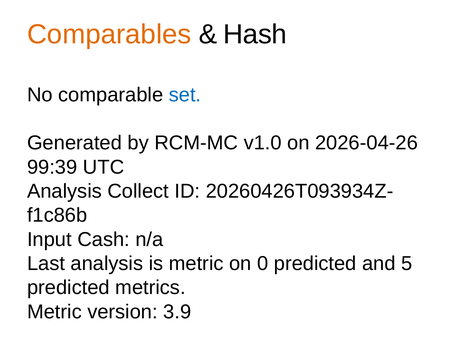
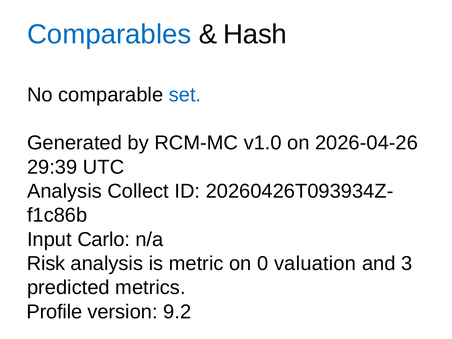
Comparables colour: orange -> blue (109, 34)
99:39: 99:39 -> 29:39 (52, 167)
Cash: Cash -> Carlo (104, 239)
Last: Last -> Risk (46, 264)
0 predicted: predicted -> valuation (315, 264)
5: 5 -> 3 (407, 264)
Metric: Metric -> Profile (55, 312)
3.9: 3.9 -> 9.2 (177, 312)
